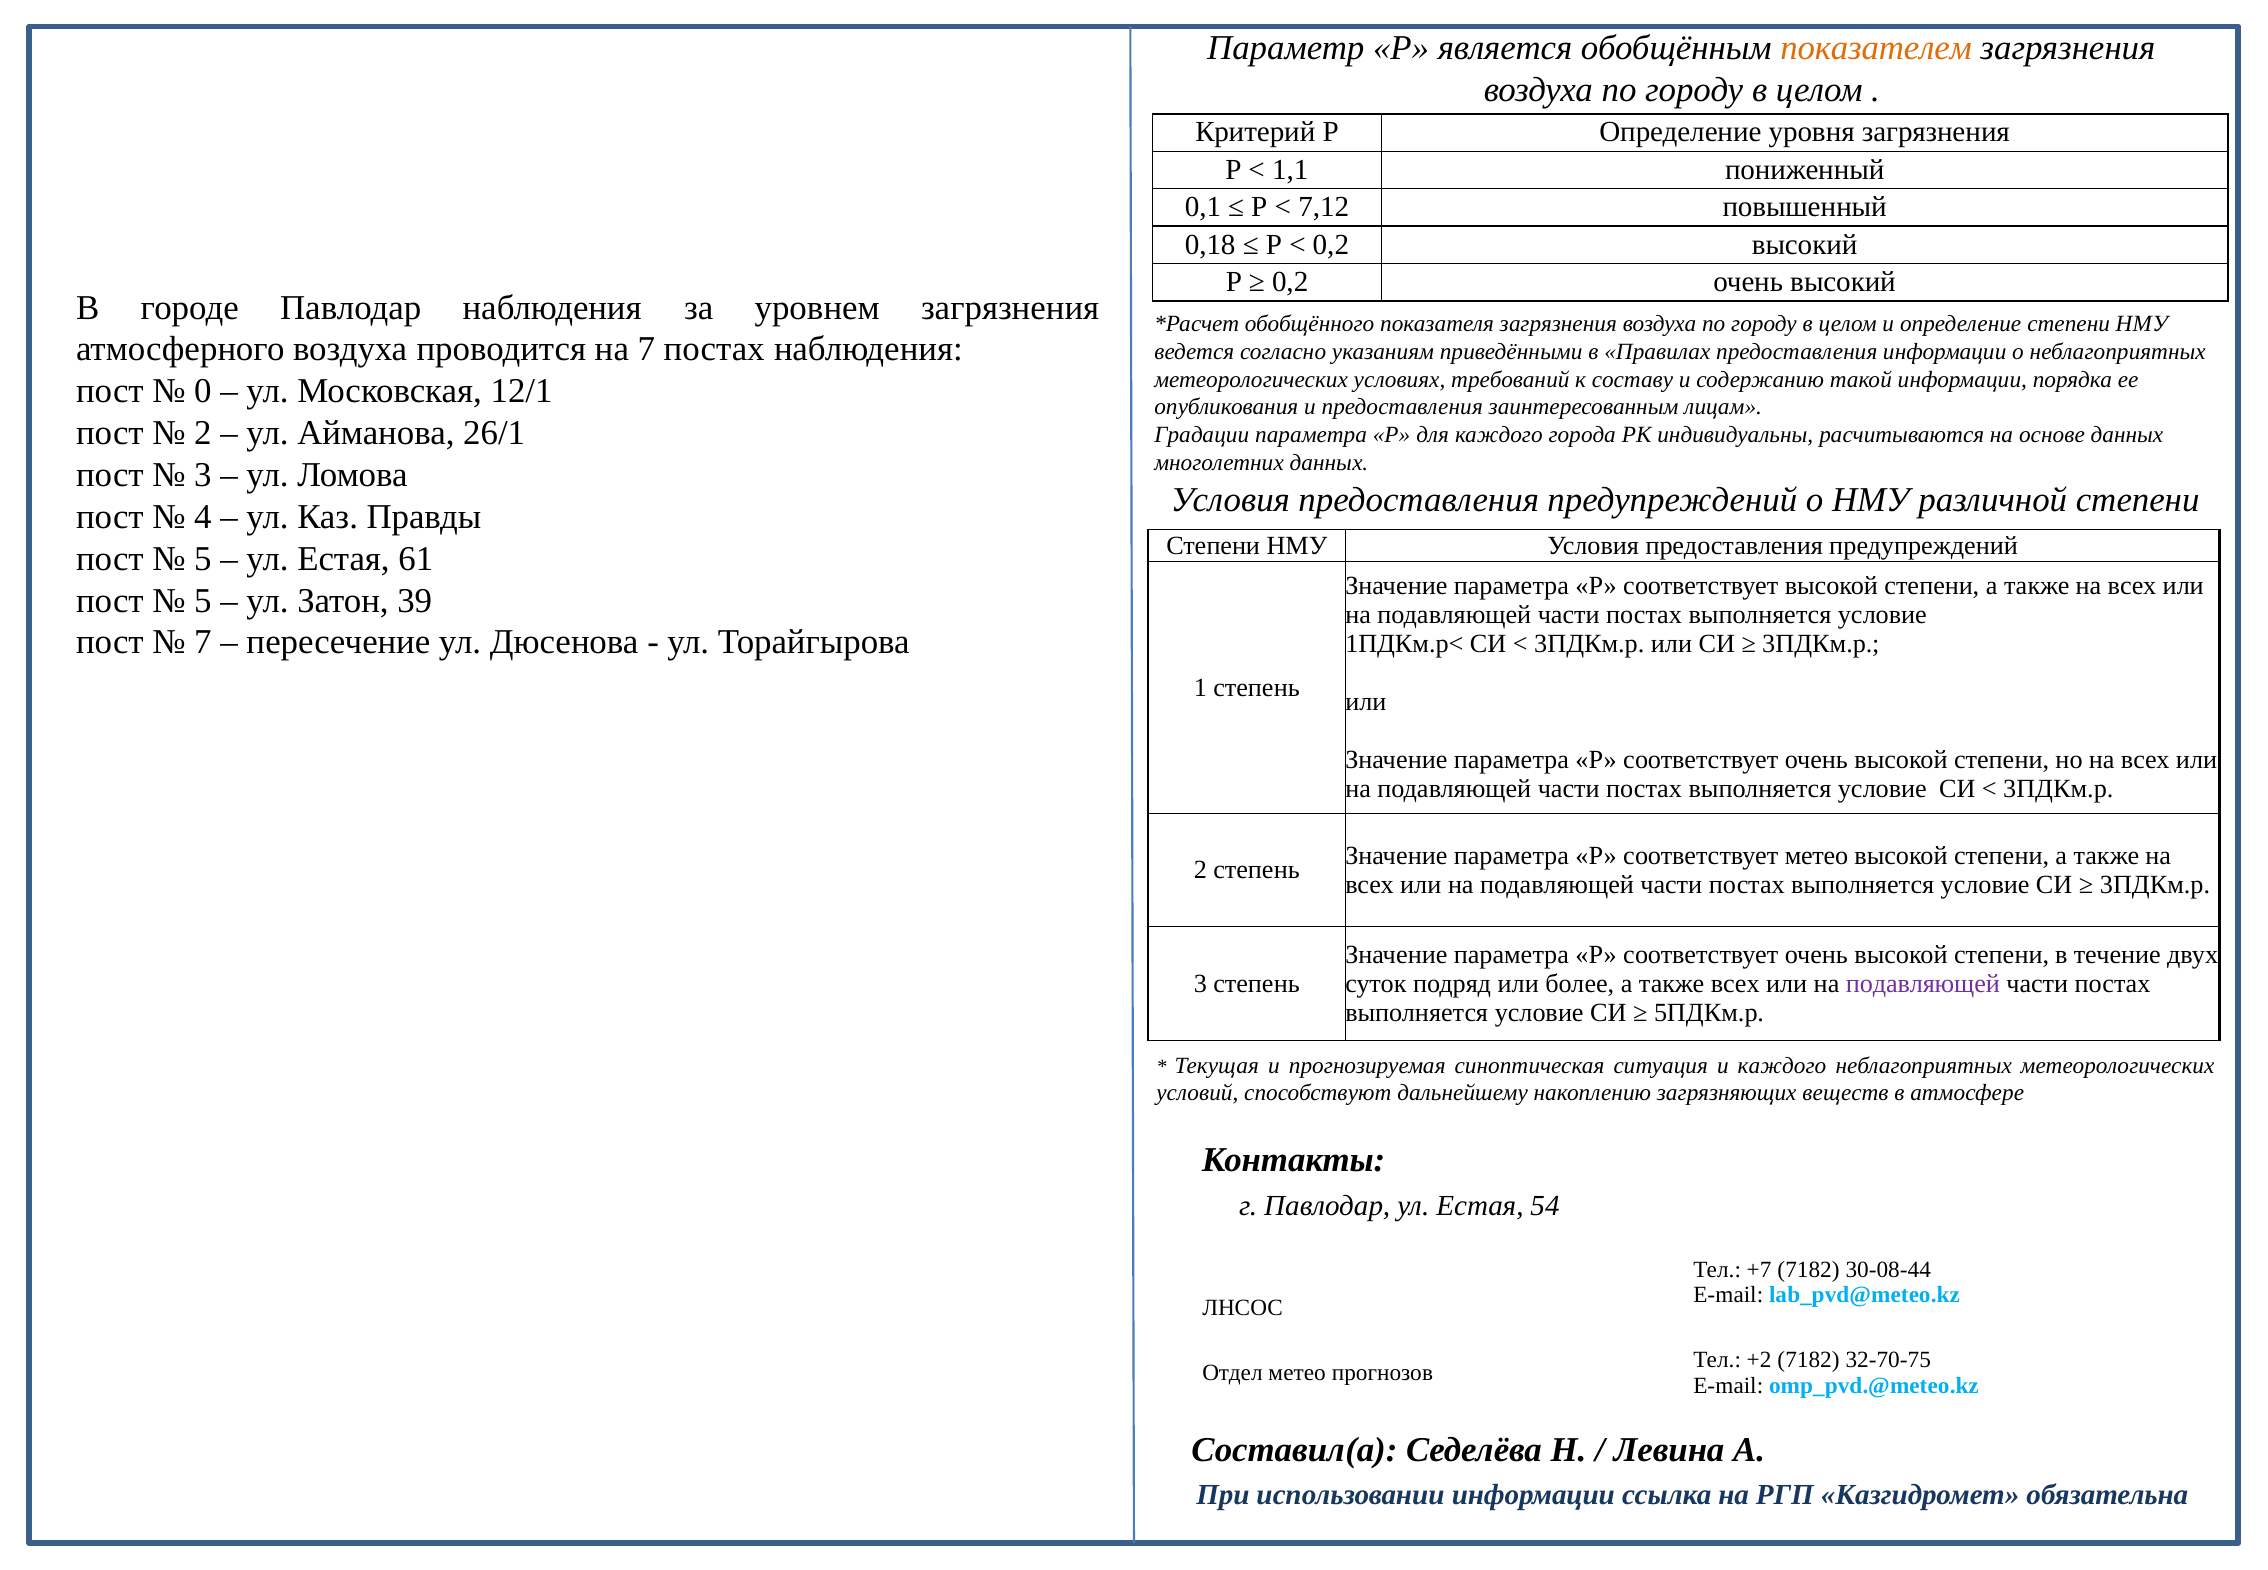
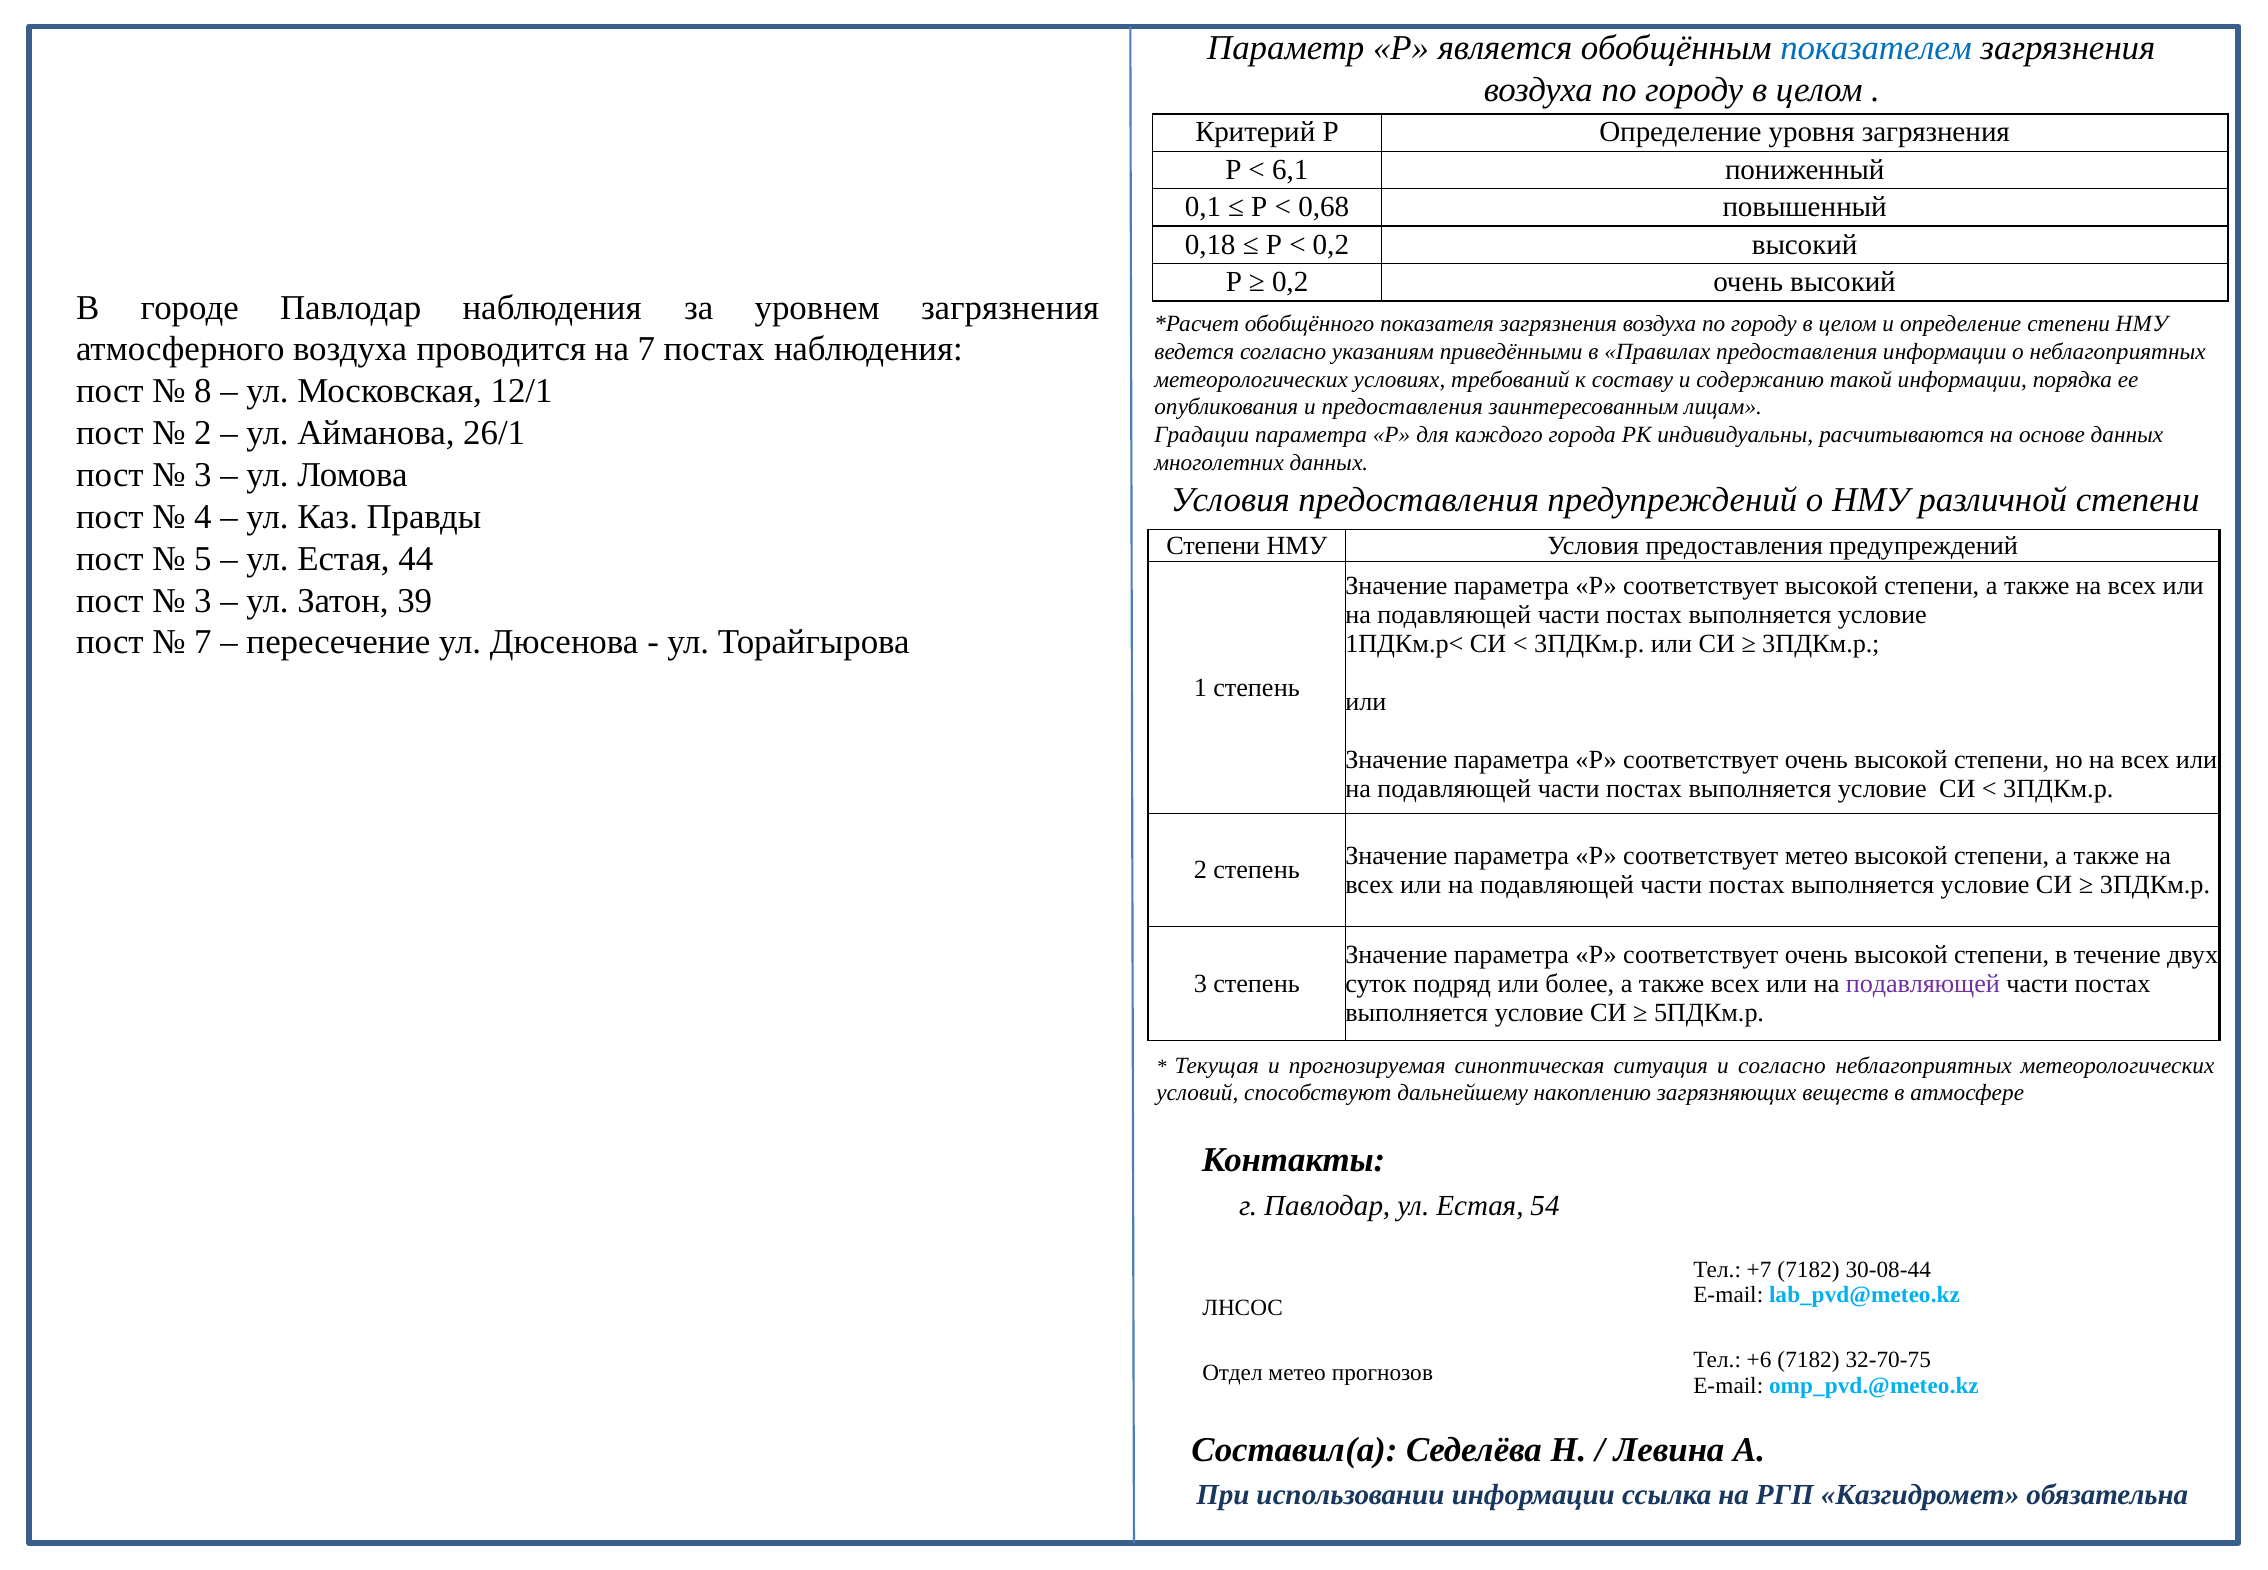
показателем colour: orange -> blue (1876, 48)
1,1: 1,1 -> 6,1 (1290, 170)
7,12: 7,12 -> 0,68 (1324, 207)
0: 0 -> 8 (203, 391)
61: 61 -> 44 (416, 559)
5: 5 -> 3 (203, 601)
и каждого: каждого -> согласно (1782, 1066)
+2: +2 -> +6 (1759, 1360)
